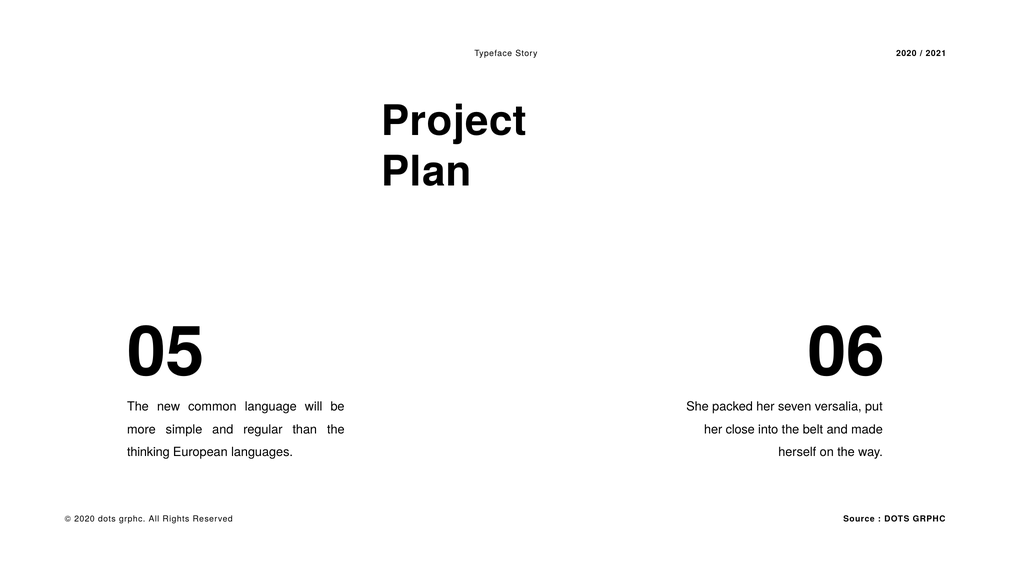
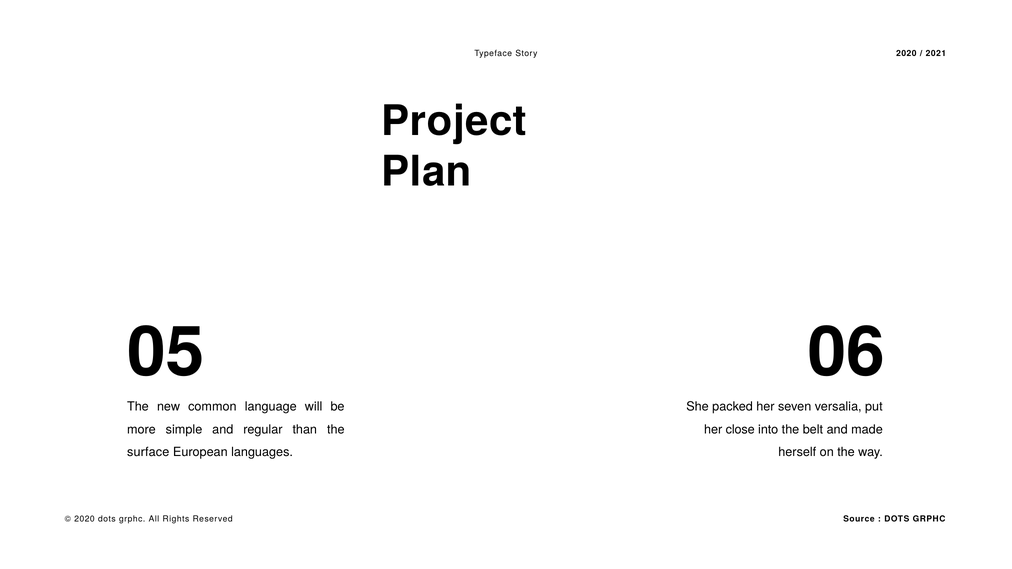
thinking: thinking -> surface (148, 452)
